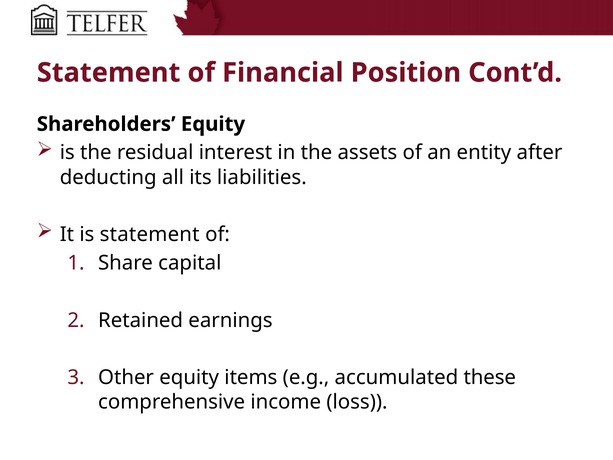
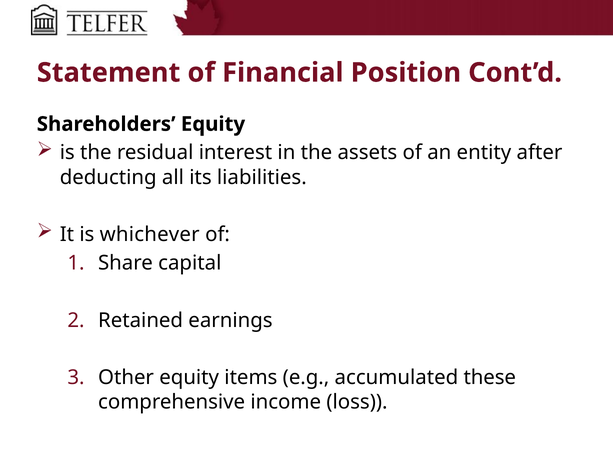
is statement: statement -> whichever (150, 234)
